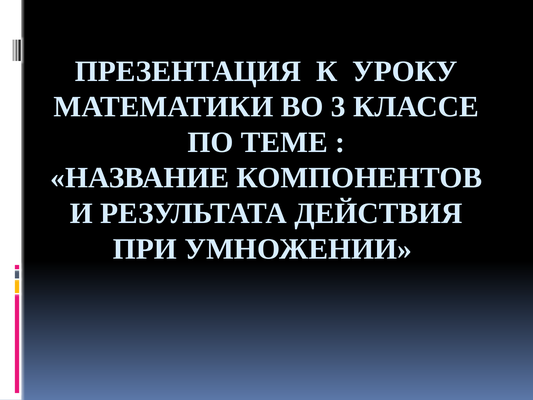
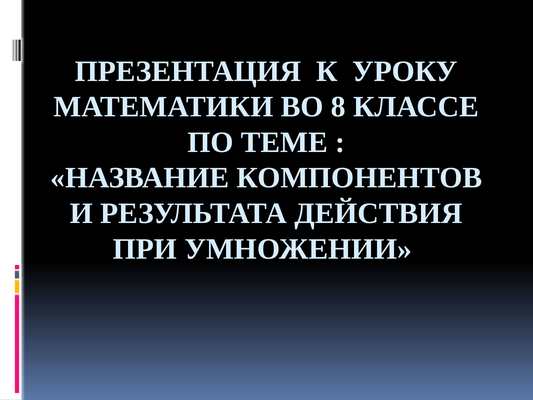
3: 3 -> 8 (338, 107)
